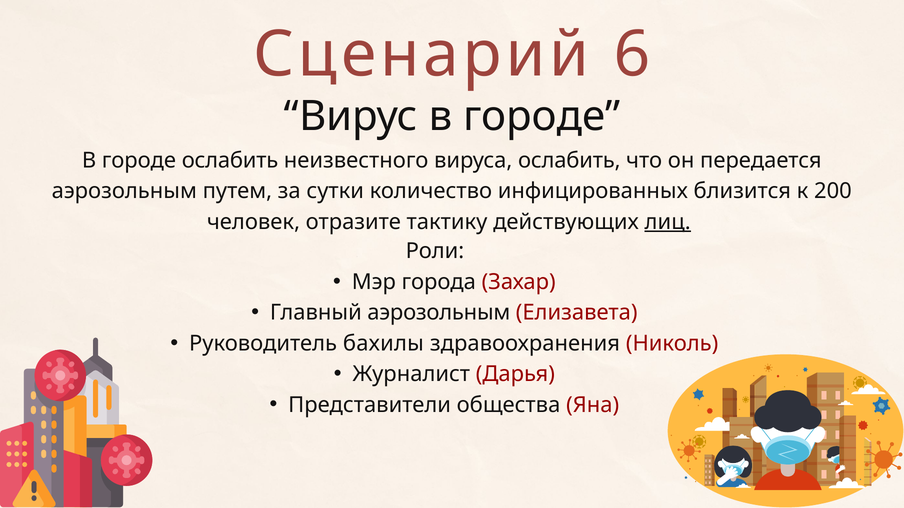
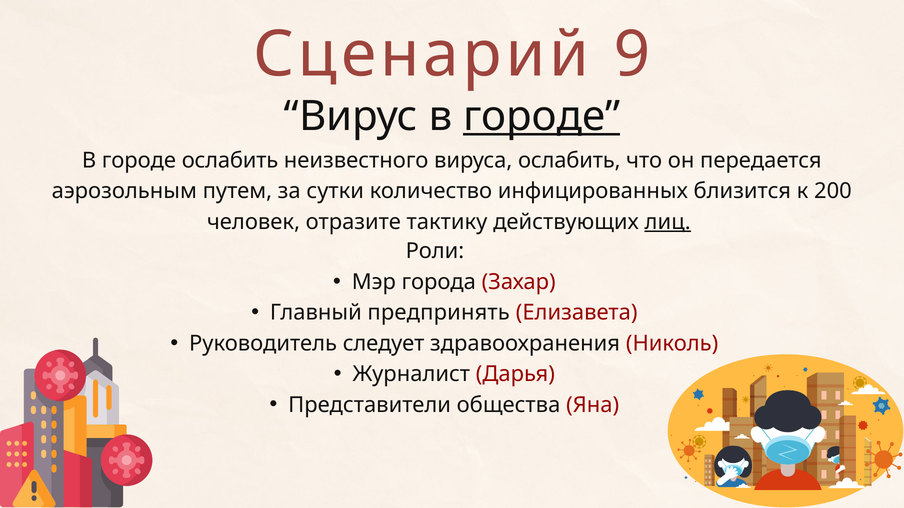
6: 6 -> 9 (632, 55)
городе underline: none -> present (542, 116)
Главный аэрозольным: аэрозольным -> предпринять (439, 313)
бахилы: бахилы -> следует (384, 344)
